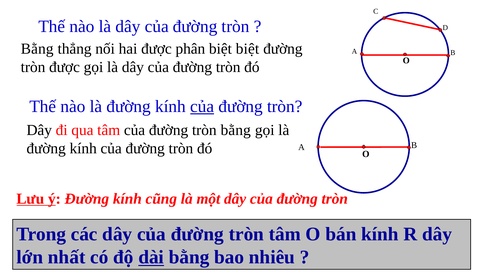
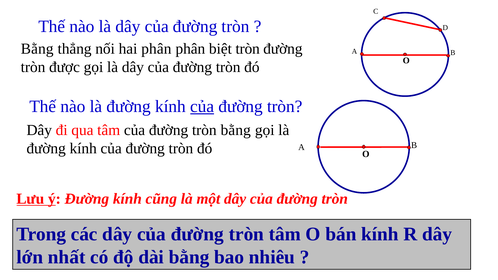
hai được: được -> phân (156, 49)
biệt biệt: biệt -> tròn (248, 49)
dài underline: present -> none (151, 257)
